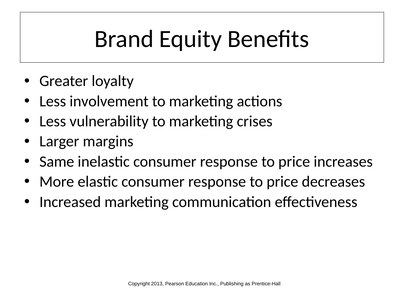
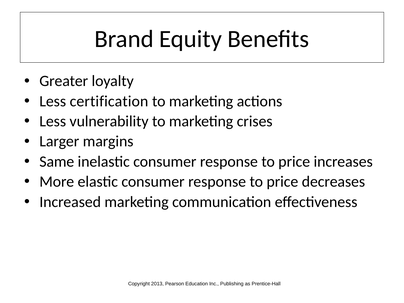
involvement: involvement -> certification (109, 101)
